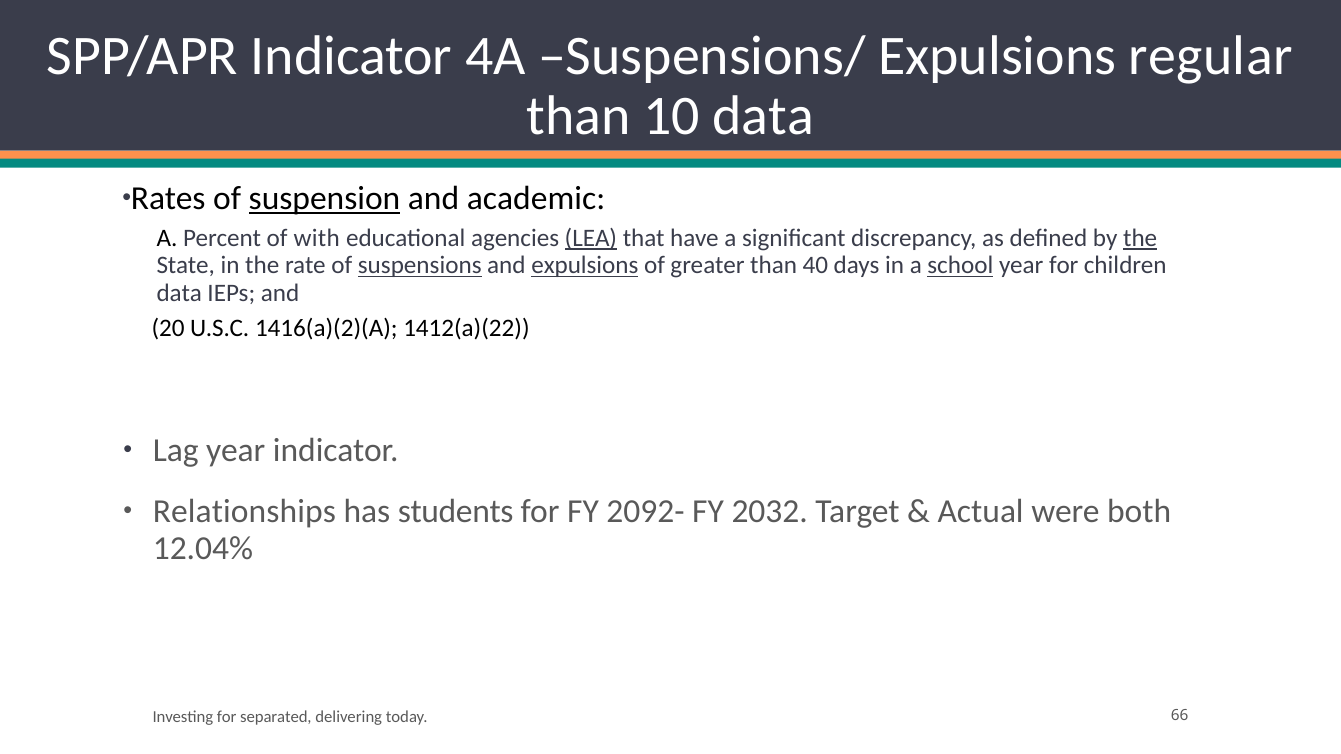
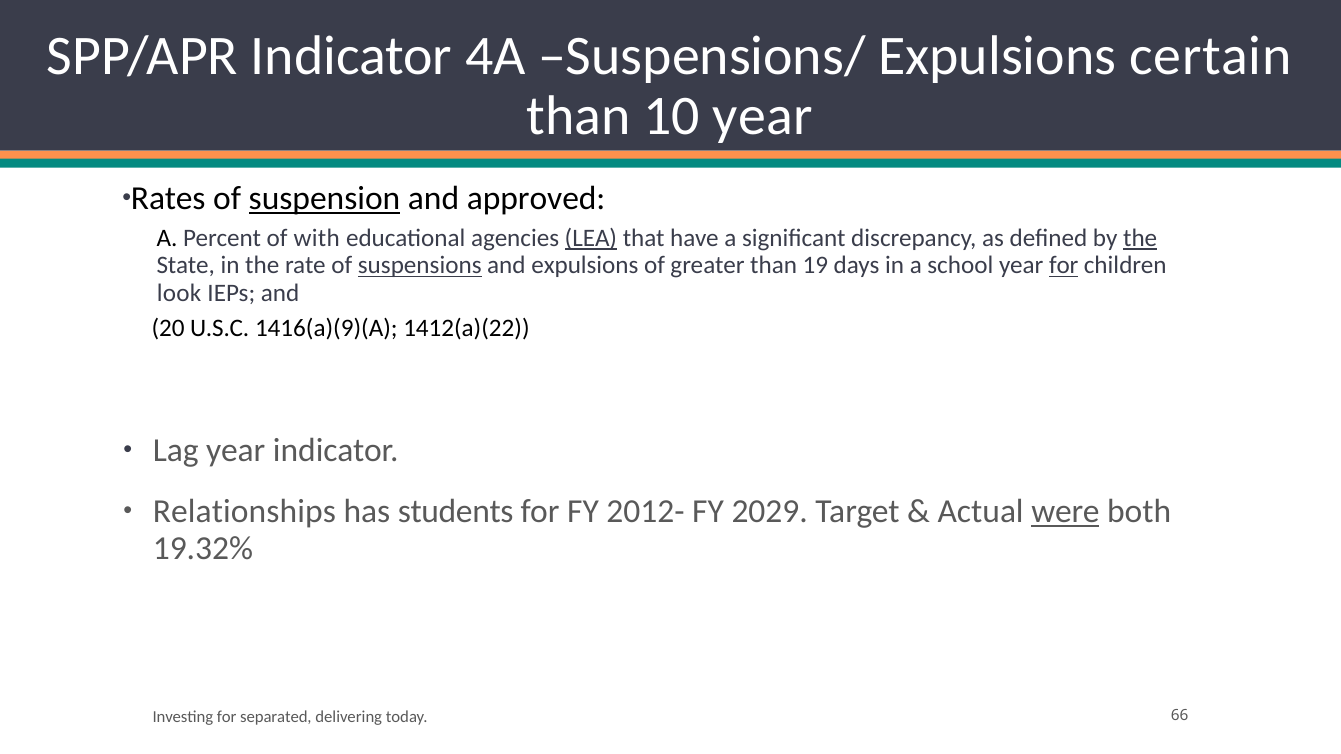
regular: regular -> certain (1211, 56)
10 data: data -> year (763, 116)
academic: academic -> approved (536, 198)
expulsions underline: present -> none (585, 266)
40: 40 -> 19 (815, 266)
school underline: present -> none (960, 266)
for underline: none -> present (1064, 266)
data: data -> look (179, 293)
1416(a)(2)(A: 1416(a)(2)(A -> 1416(a)(9)(A (326, 328)
2092-: 2092- -> 2012- (646, 512)
2032: 2032 -> 2029 (770, 512)
were underline: none -> present (1065, 512)
12.04%: 12.04% -> 19.32% (203, 548)
